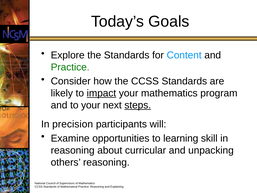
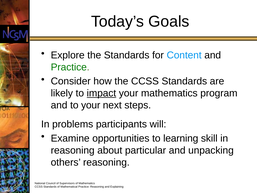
steps underline: present -> none (138, 105)
precision: precision -> problems (73, 124)
curricular: curricular -> particular (146, 150)
